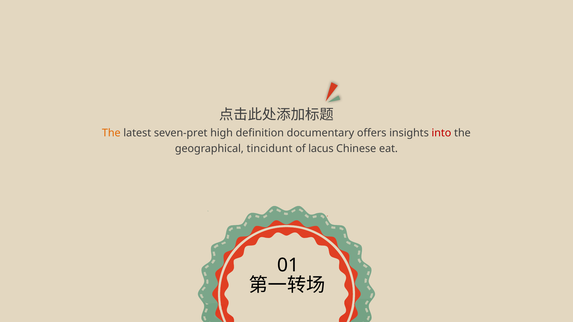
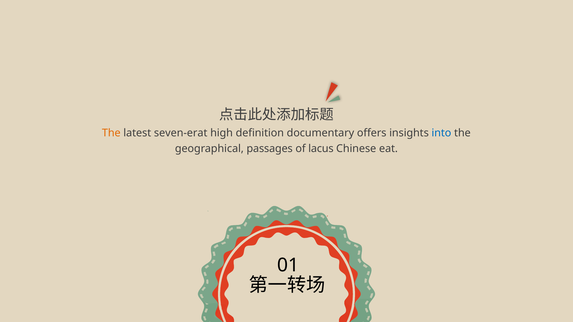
seven-pret: seven-pret -> seven-erat (181, 133)
into colour: red -> blue (441, 133)
tincidunt: tincidunt -> passages (270, 149)
